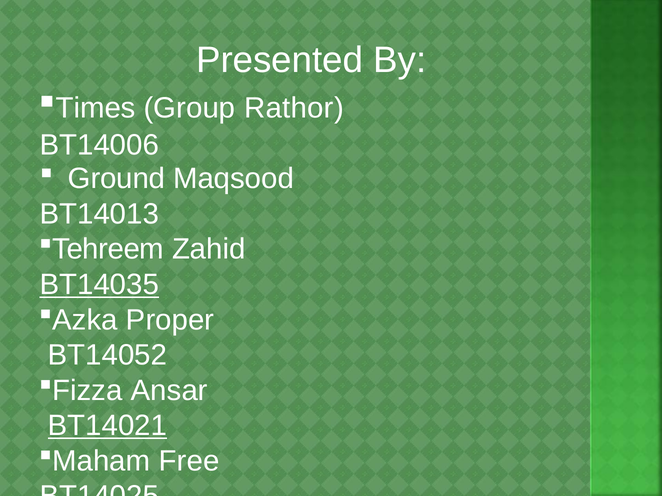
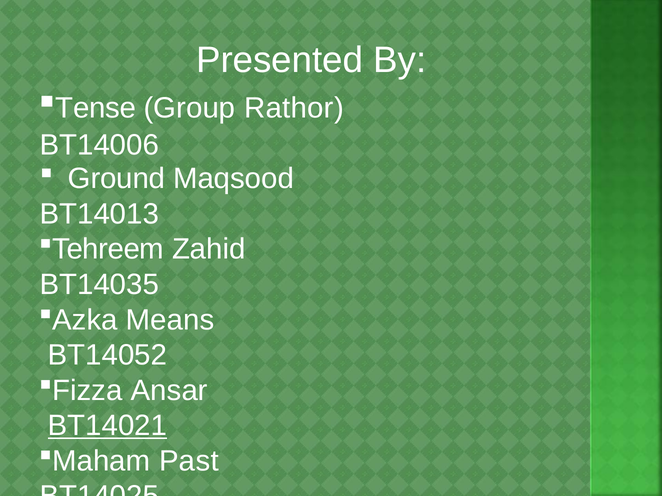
Times: Times -> Tense (96, 108)
BT14035 underline: present -> none (99, 285)
Proper: Proper -> Means (170, 320)
Free: Free -> Past (189, 461)
